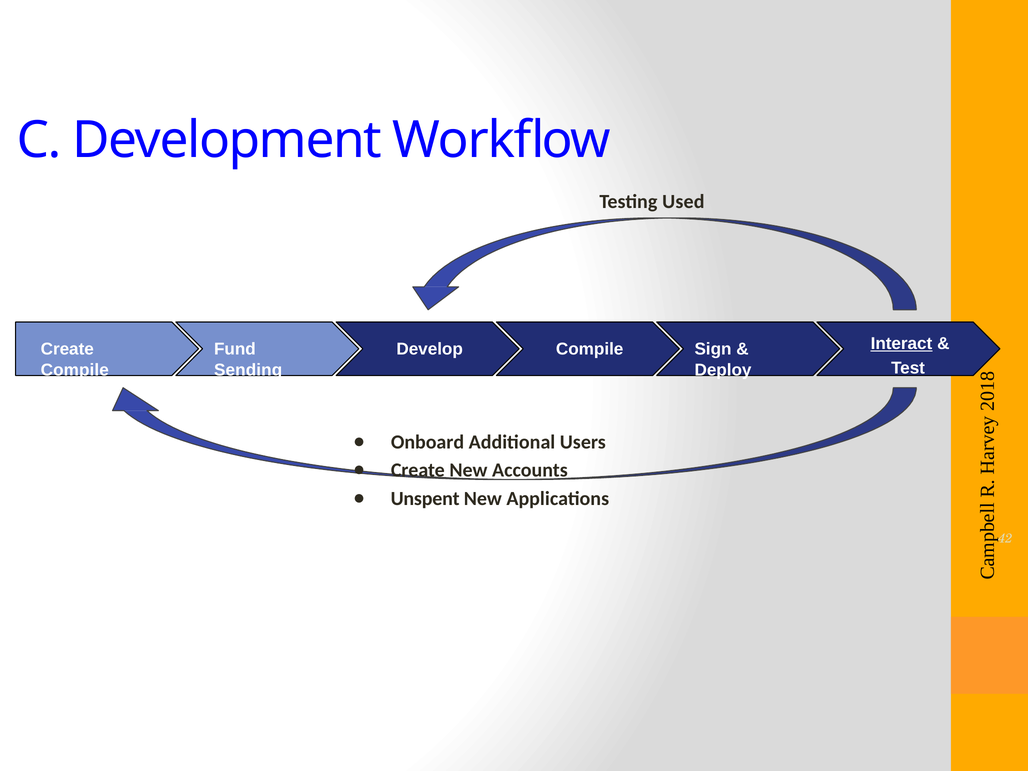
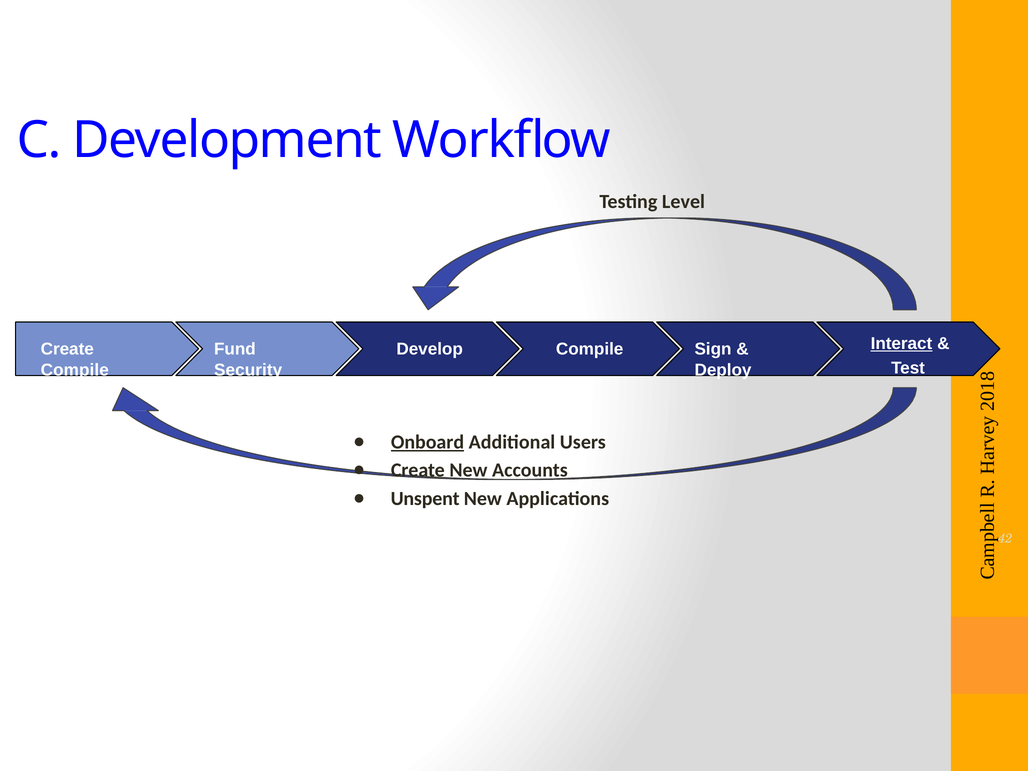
Used: Used -> Level (683, 202)
Sending: Sending -> Security (248, 370)
Onboard underline: none -> present (428, 442)
